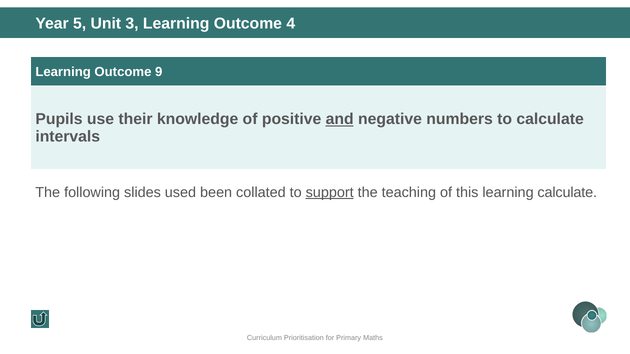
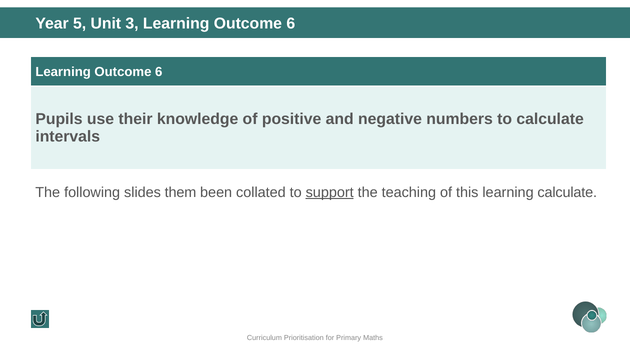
3 Learning Outcome 4: 4 -> 6 (291, 23)
9: 9 -> 6 (159, 72)
and underline: present -> none (340, 119)
used: used -> them (181, 193)
